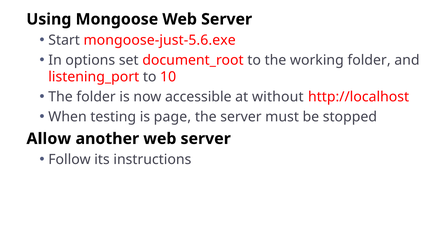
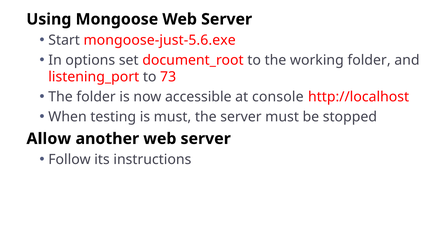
10: 10 -> 73 (168, 77)
without: without -> console (278, 97)
is page: page -> must (172, 117)
